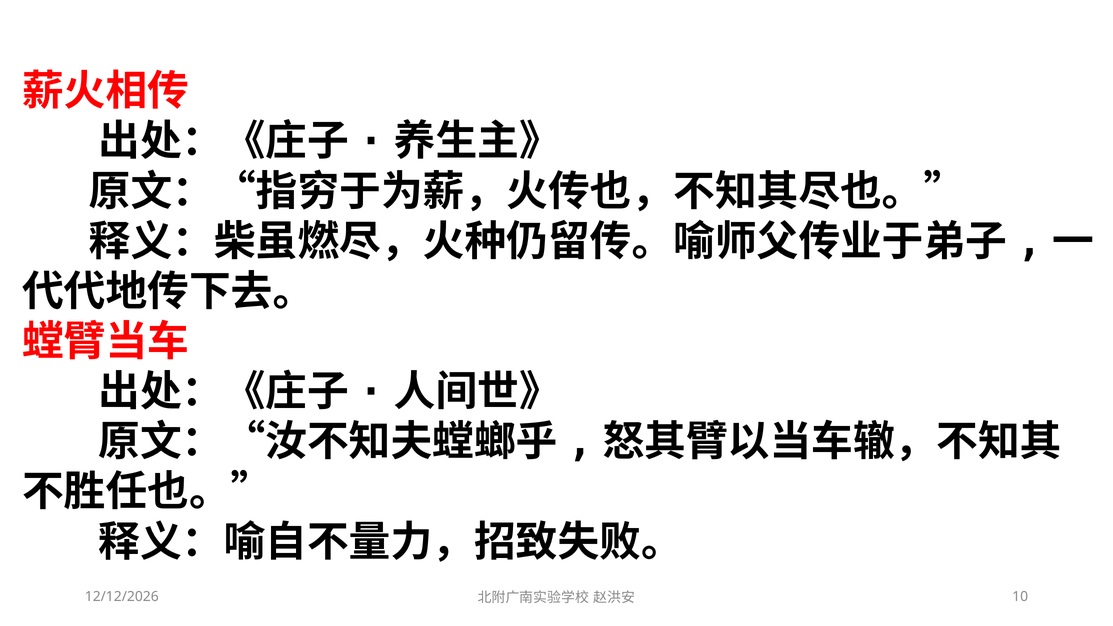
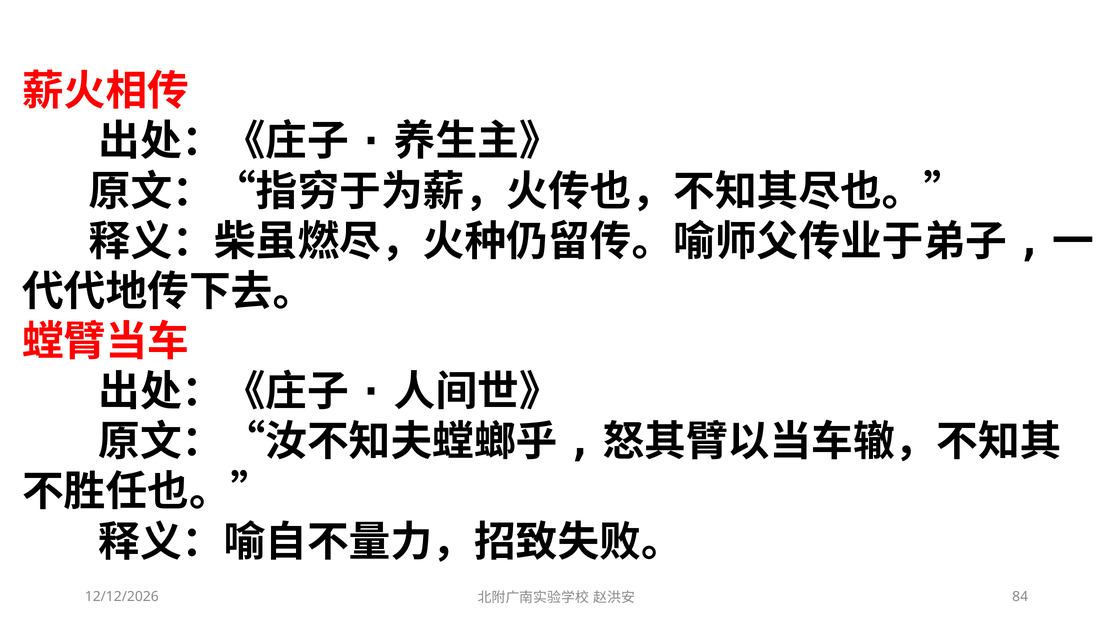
10: 10 -> 84 (1020, 597)
